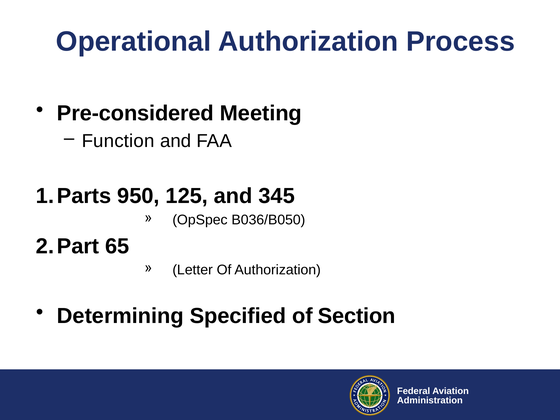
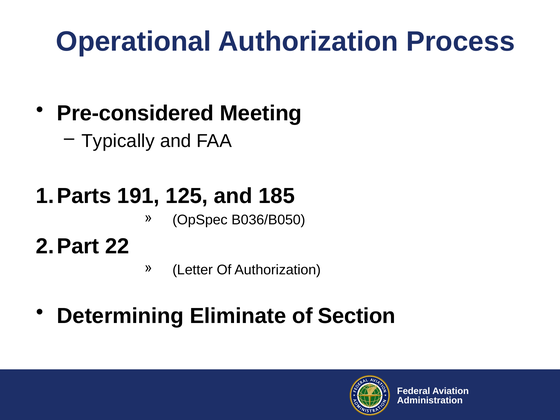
Function: Function -> Typically (118, 141)
950: 950 -> 191 (138, 196)
345: 345 -> 185 (277, 196)
65: 65 -> 22 (117, 246)
Specified: Specified -> Eliminate (238, 316)
